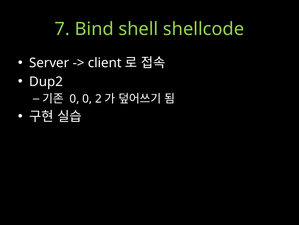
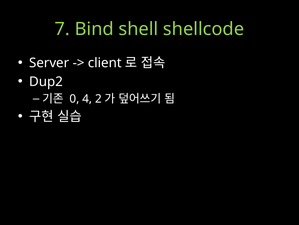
0 0: 0 -> 4 (87, 99)
